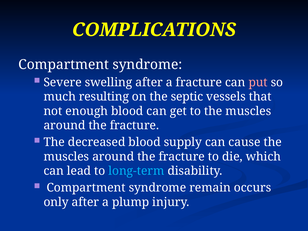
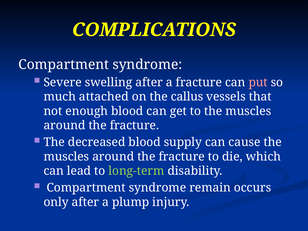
resulting: resulting -> attached (104, 97)
septic: septic -> callus (187, 97)
long-term colour: light blue -> light green (136, 171)
